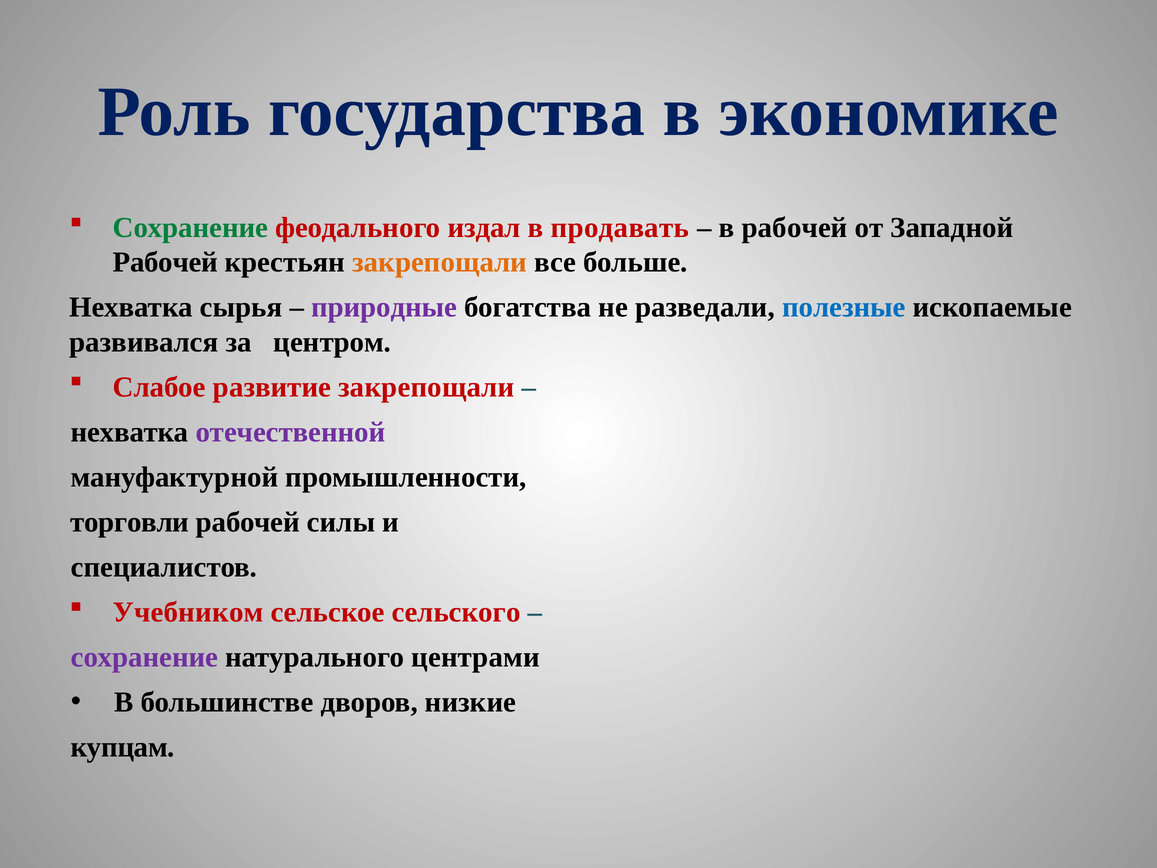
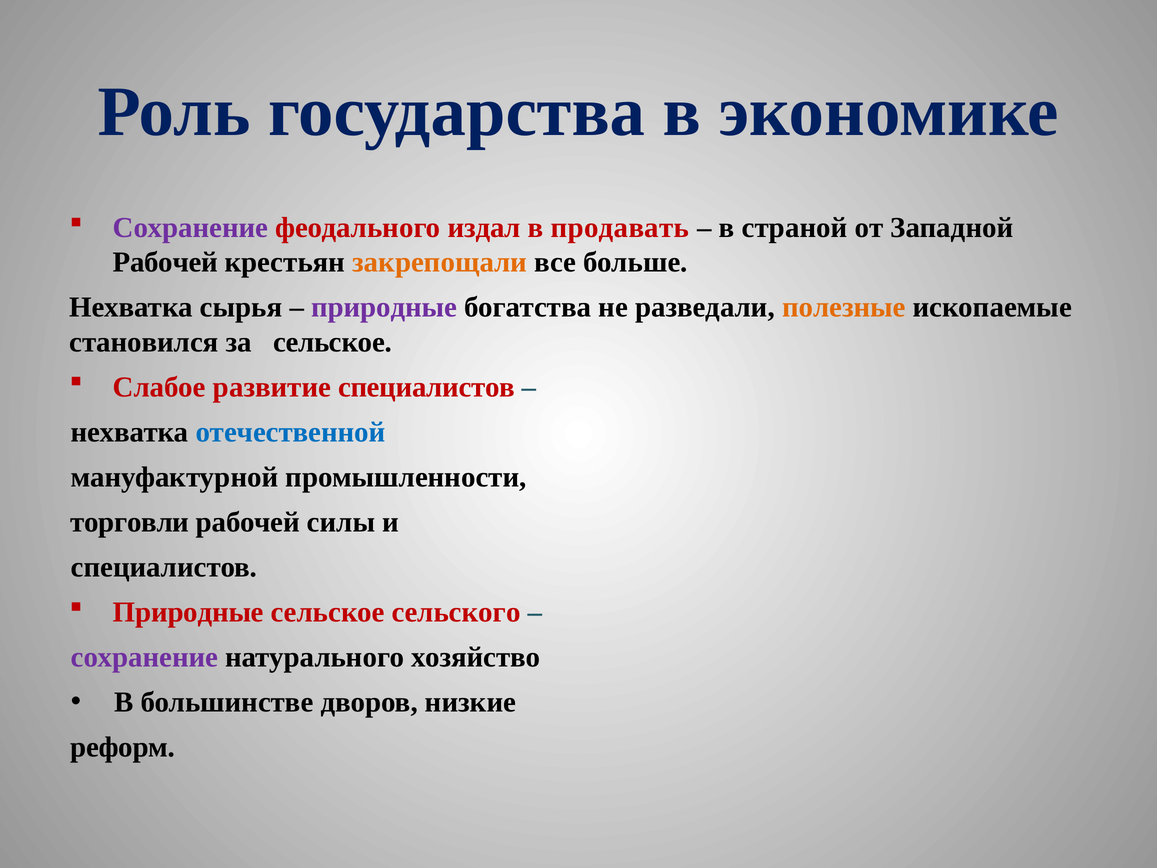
Сохранение colour: green -> purple (190, 228)
в рабочей: рабочей -> страной (795, 228)
полезные colour: blue -> orange (844, 307)
развивался: развивался -> становился (144, 342)
за центром: центром -> сельское (332, 342)
развитие закрепощали: закрепощали -> специалистов (426, 387)
отечественной colour: purple -> blue (290, 432)
Учебником: Учебником -> Природные (188, 612)
центрами: центрами -> хозяйство (476, 657)
купцам: купцам -> реформ (123, 747)
